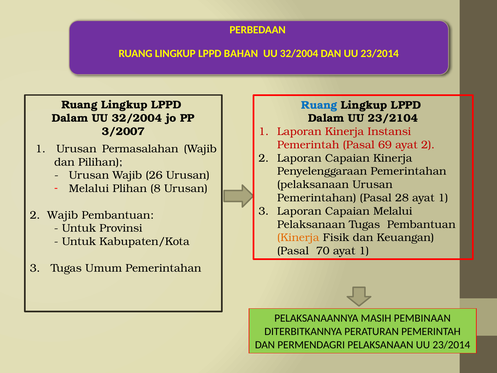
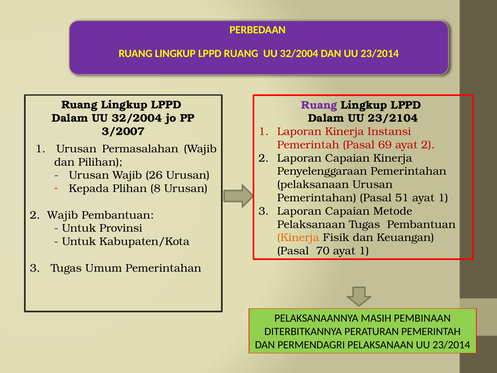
LPPD BAHAN: BAHAN -> RUANG (241, 53)
Ruang colour: blue -> purple (319, 105)
Melalui: Melalui -> Kepada (89, 188)
28: 28 -> 51 (402, 198)
Capaian Melalui: Melalui -> Metode (393, 211)
